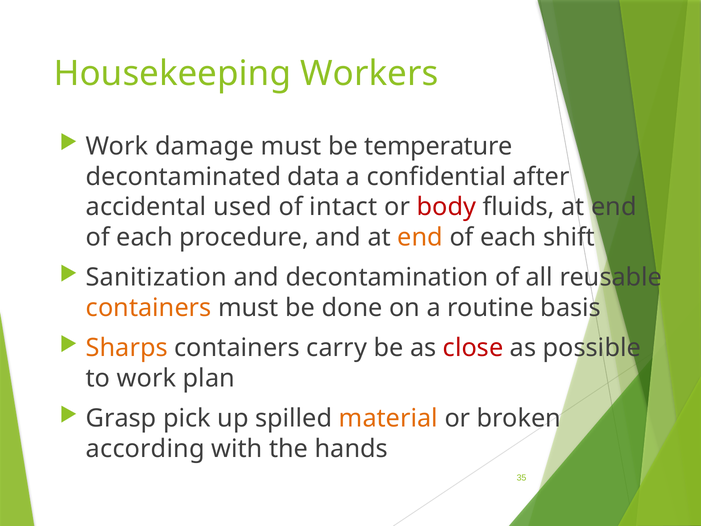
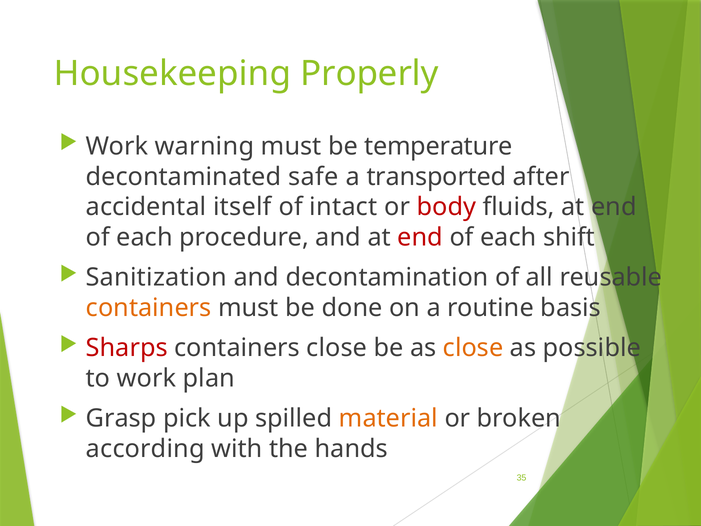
Workers: Workers -> Properly (369, 74)
damage: damage -> warning (204, 146)
data: data -> safe (313, 177)
confidential: confidential -> transported (436, 177)
used: used -> itself (242, 207)
end colour: orange -> red (420, 237)
Sharps colour: orange -> red (127, 348)
containers carry: carry -> close (337, 348)
close colour: red -> orange (473, 348)
